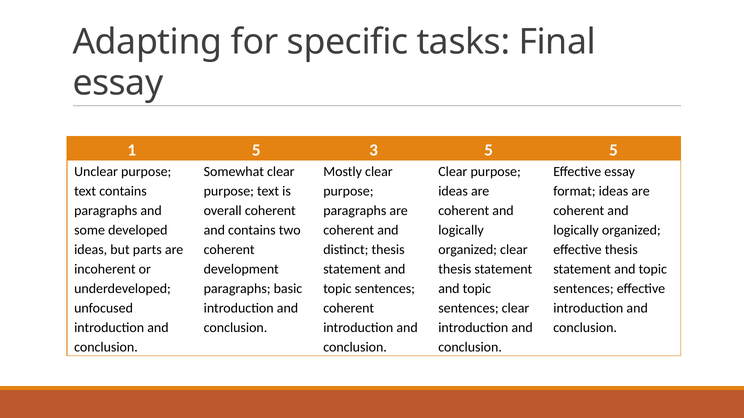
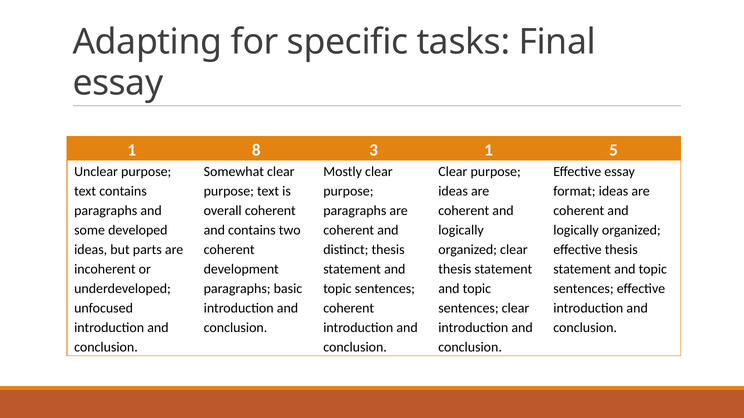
1 5: 5 -> 8 (256, 150)
3 5: 5 -> 1 (489, 150)
